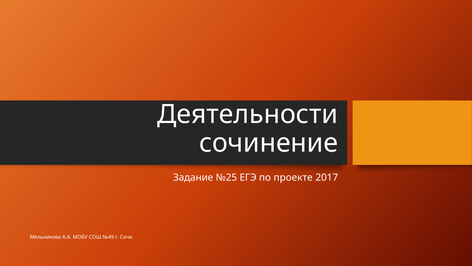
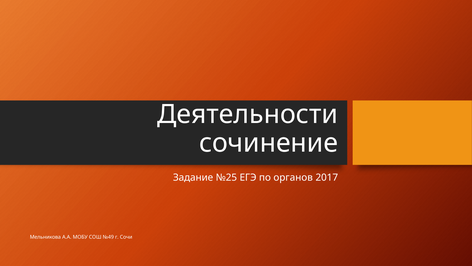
проекте: проекте -> органов (293, 177)
